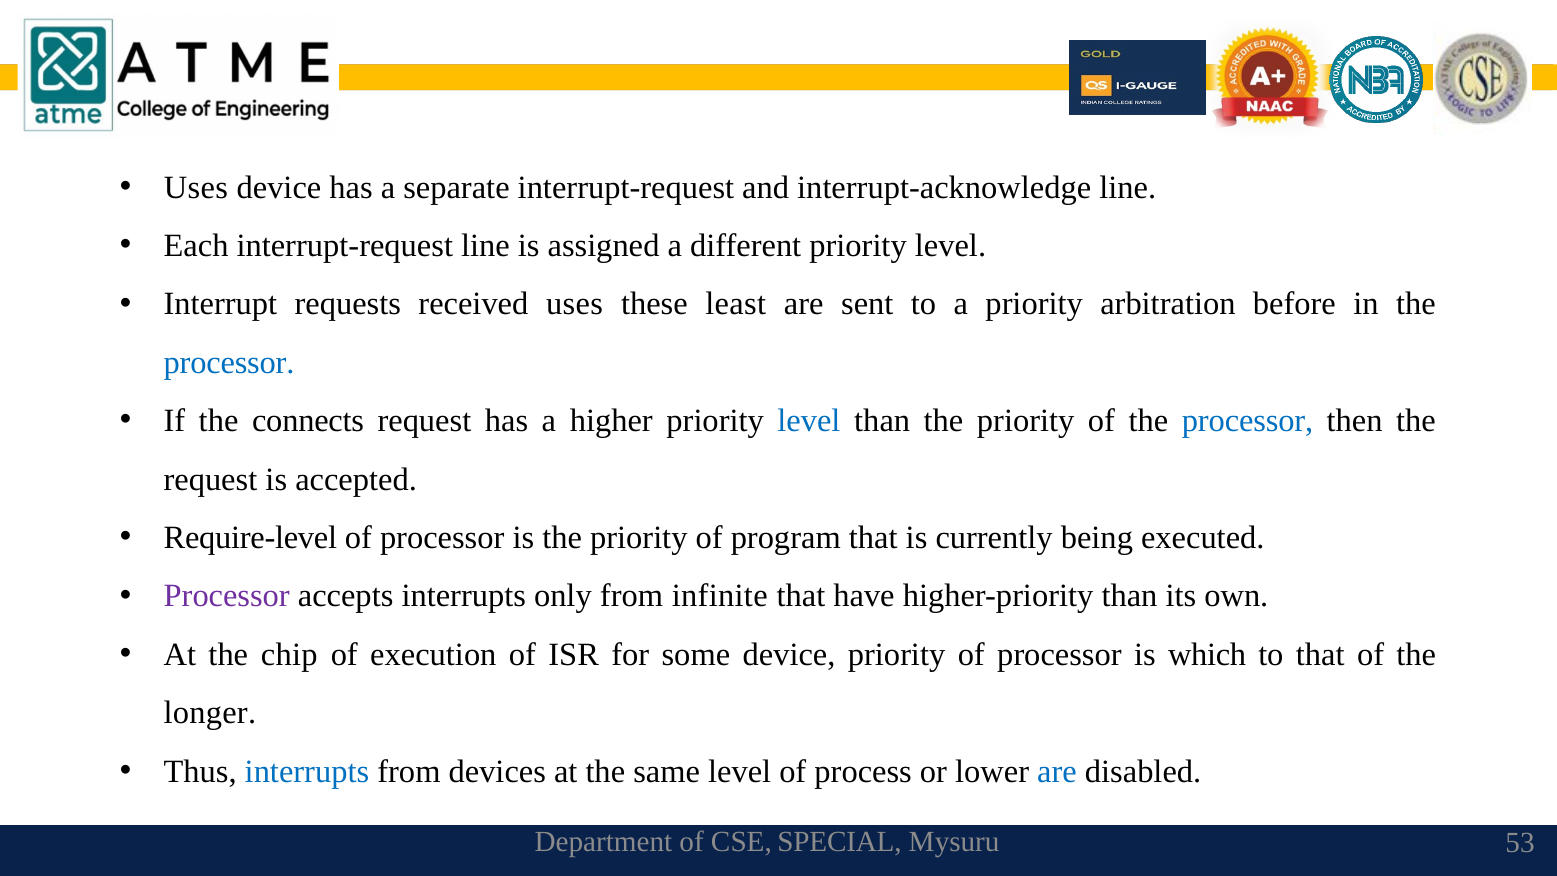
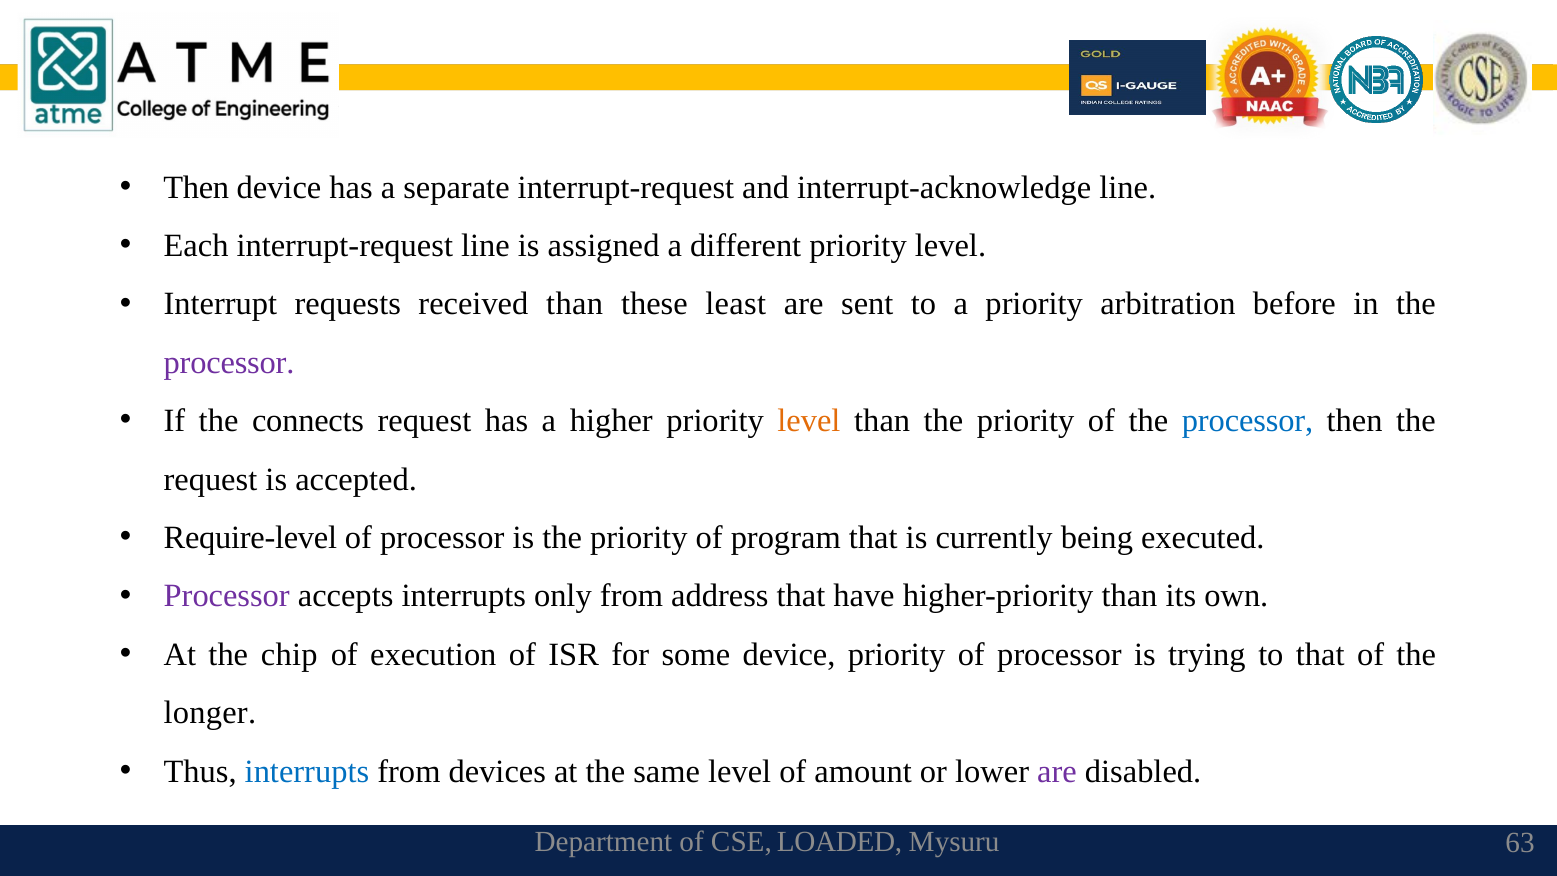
Uses: Uses -> Then (196, 187)
received uses: uses -> than (575, 304)
processor colour: blue -> purple (229, 363)
level colour: blue -> orange (809, 421)
infinite: infinite -> address (720, 596)
which: which -> trying (1207, 654)
process: process -> amount (863, 771)
are colour: blue -> purple (1057, 771)
SPECIAL: SPECIAL -> LOADED (840, 842)
53: 53 -> 63 (1520, 843)
